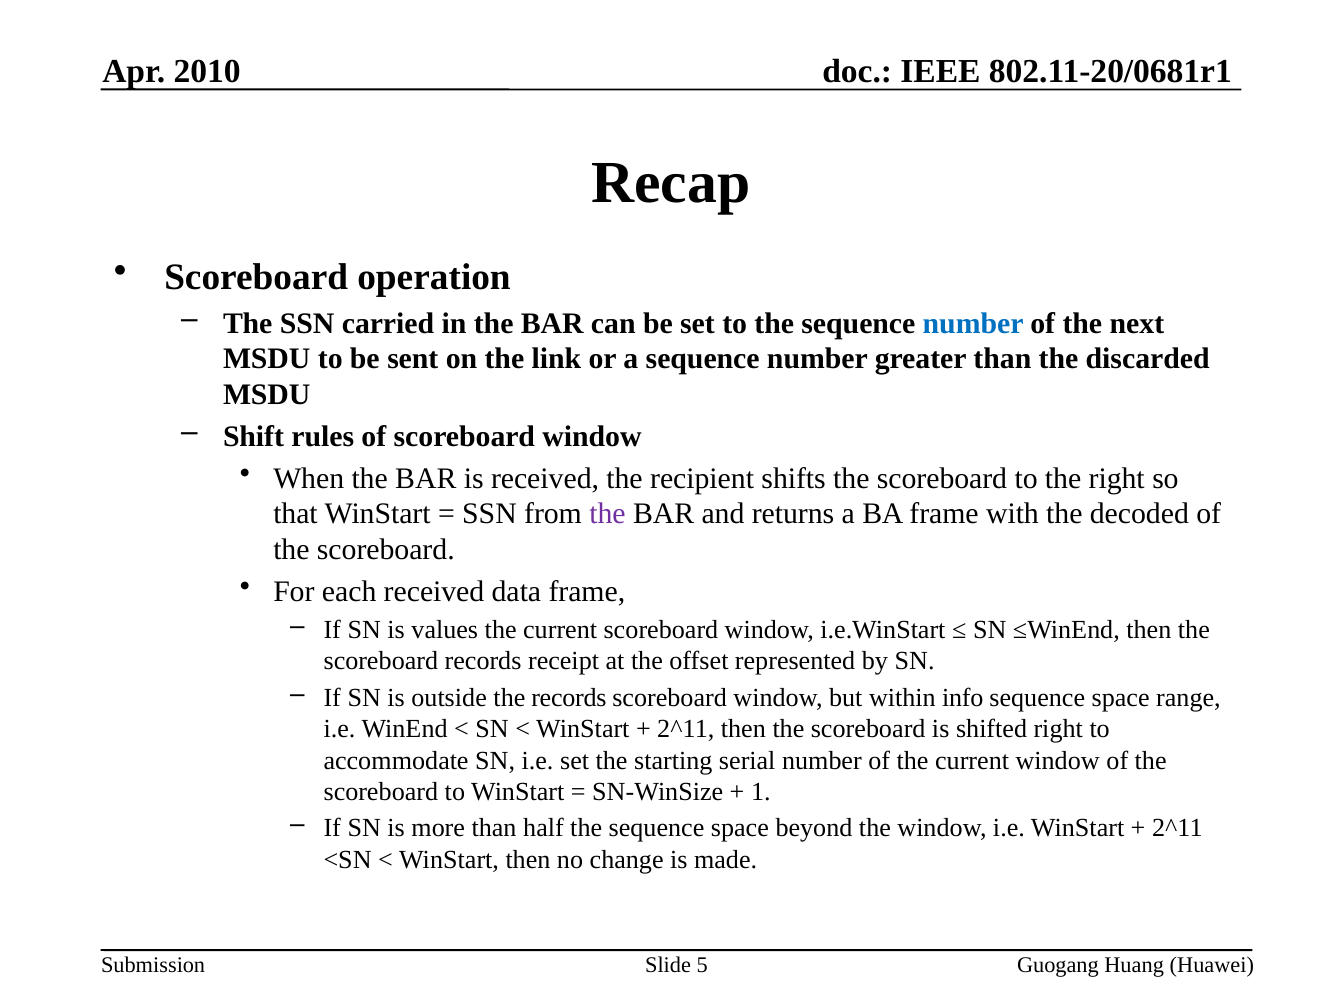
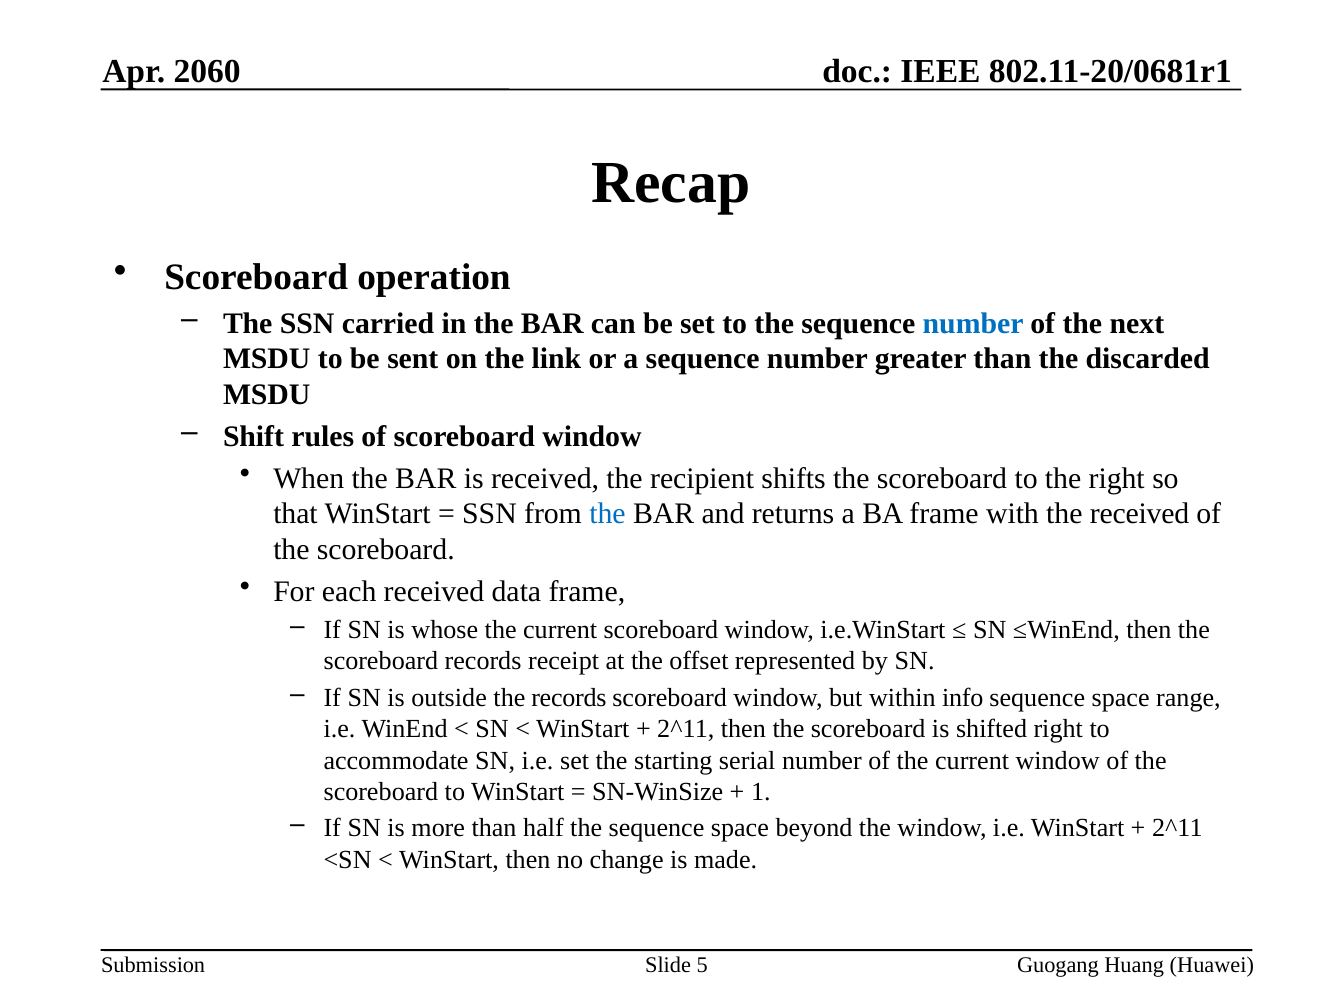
2010: 2010 -> 2060 (207, 72)
the colour: purple -> blue (607, 514)
the decoded: decoded -> received (1140, 514)
values: values -> whose (445, 630)
